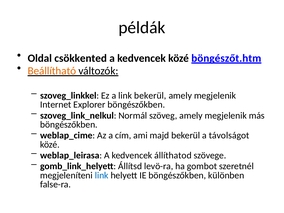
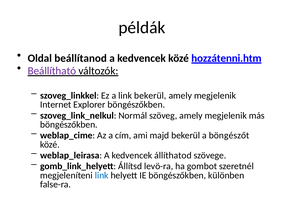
csökkented: csökkented -> beállítanod (81, 58)
böngészőt.htm: böngészőt.htm -> hozzátenni.htm (226, 58)
Beállítható colour: orange -> purple (52, 71)
távolságot: távolságot -> böngészőt (229, 135)
